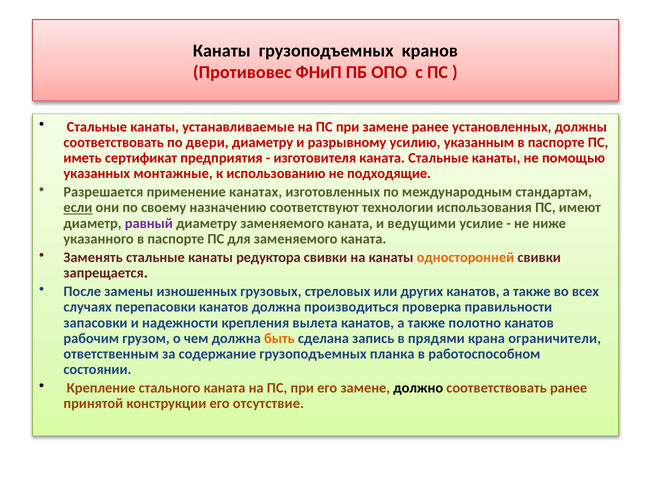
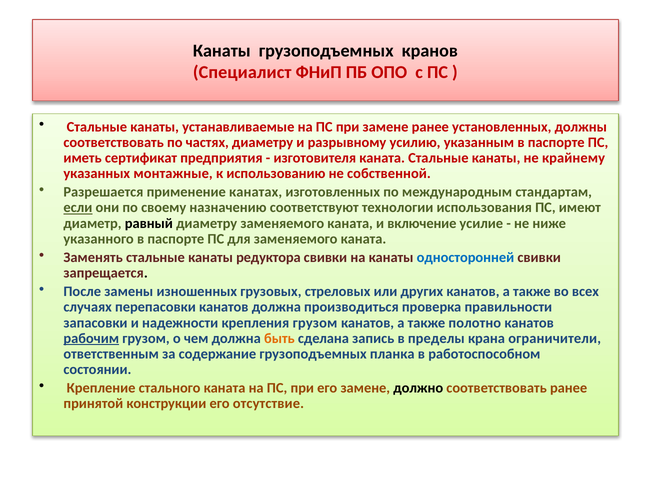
Противовес: Противовес -> Специалист (242, 72)
двери: двери -> частях (207, 142)
помощью: помощью -> крайнему (574, 158)
подходящие: подходящие -> собственной (389, 174)
равный colour: purple -> black (149, 223)
ведущими: ведущими -> включение (422, 223)
односторонней colour: orange -> blue (465, 258)
крепления вылета: вылета -> грузом (315, 323)
рабочим underline: none -> present (91, 339)
прядями: прядями -> пределы (436, 339)
